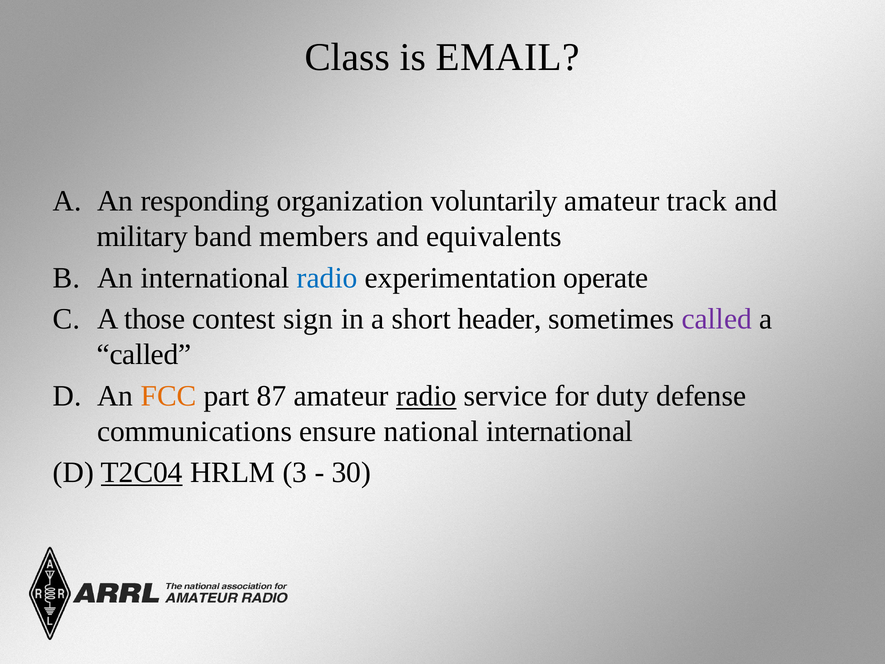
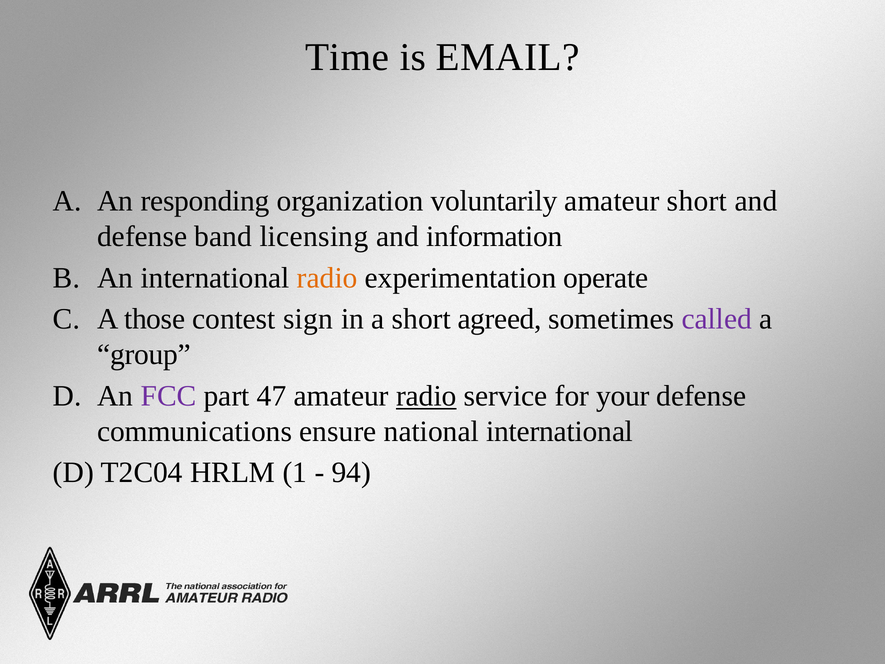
Class: Class -> Time (347, 57)
amateur track: track -> short (697, 201)
military: military -> defense (142, 237)
members: members -> licensing (314, 237)
equivalents: equivalents -> information (494, 237)
radio colour: blue -> orange (327, 278)
header: header -> agreed (500, 319)
called: called -> group (144, 355)
FCC colour: orange -> purple (168, 396)
87: 87 -> 47 (272, 396)
duty: duty -> your (623, 396)
T2C04 underline: present -> none (142, 472)
3: 3 -> 1 (295, 472)
30: 30 -> 94 (351, 472)
